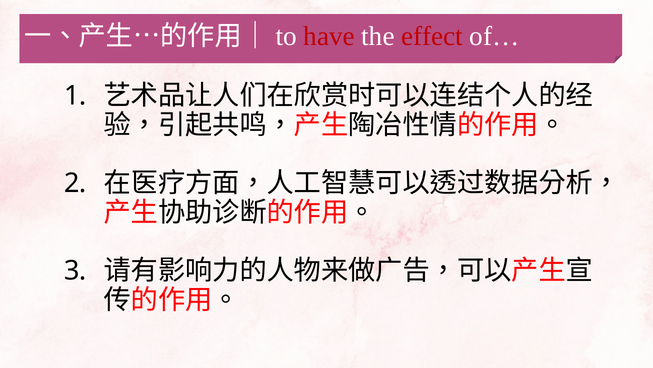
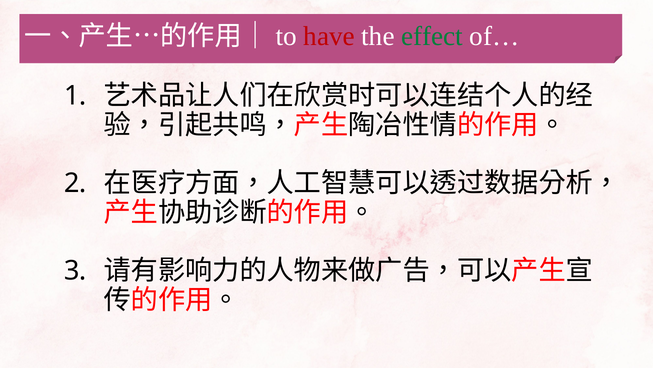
effect colour: red -> green (432, 36)
